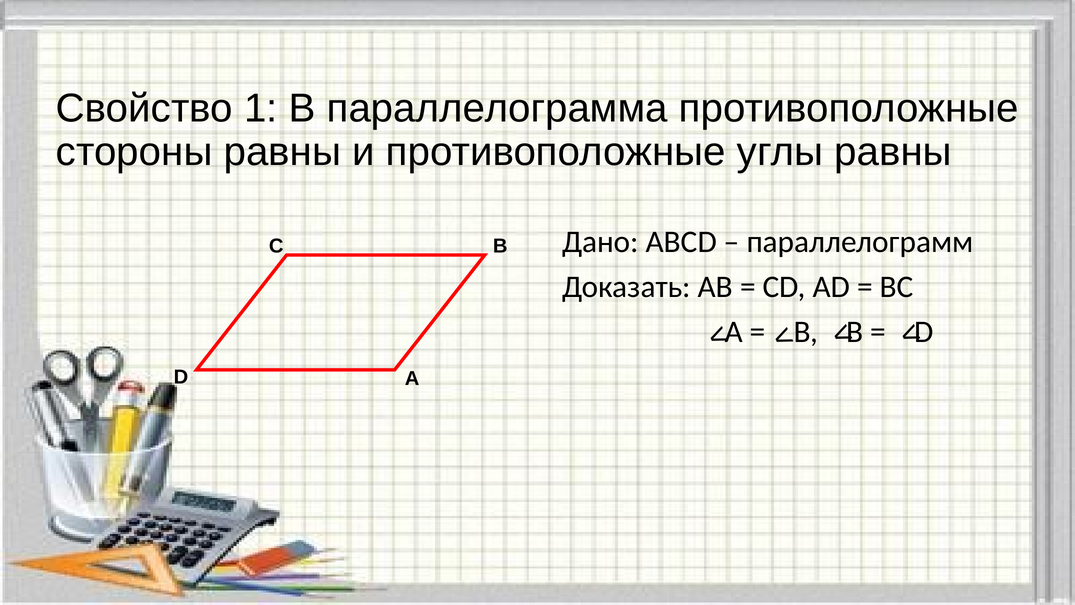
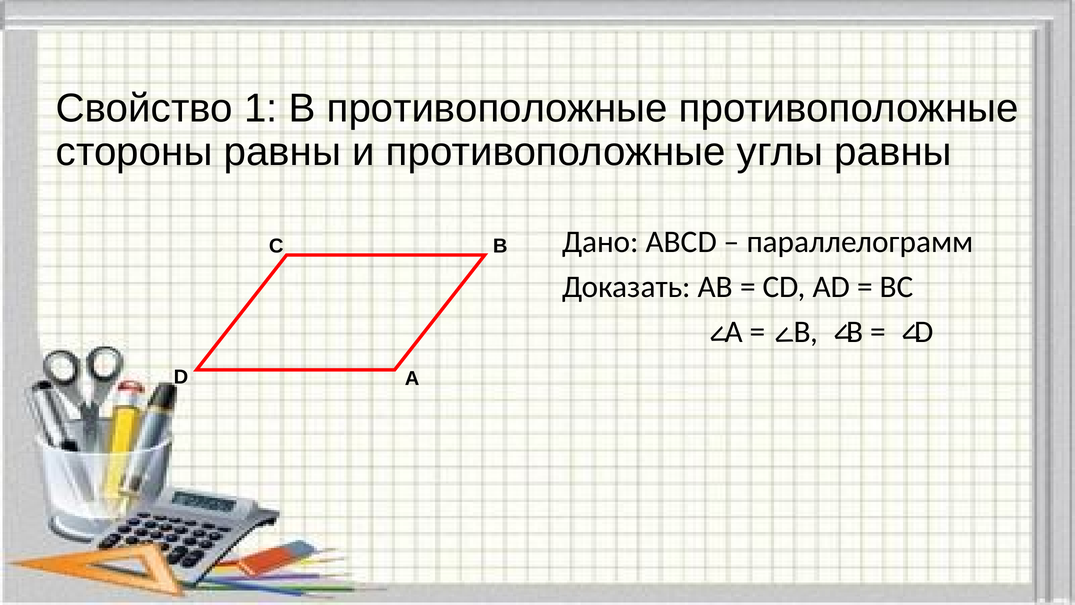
В параллелограмма: параллелограмма -> противоположные (497, 108)
